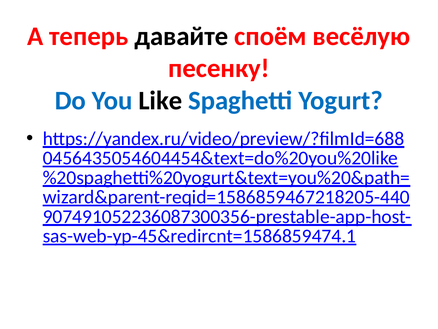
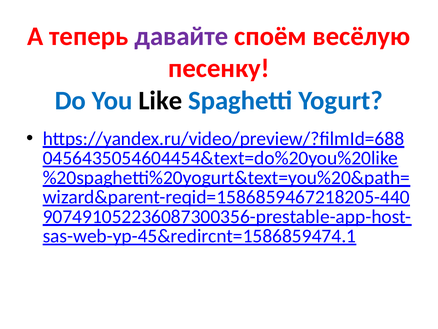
давайте colour: black -> purple (181, 36)
